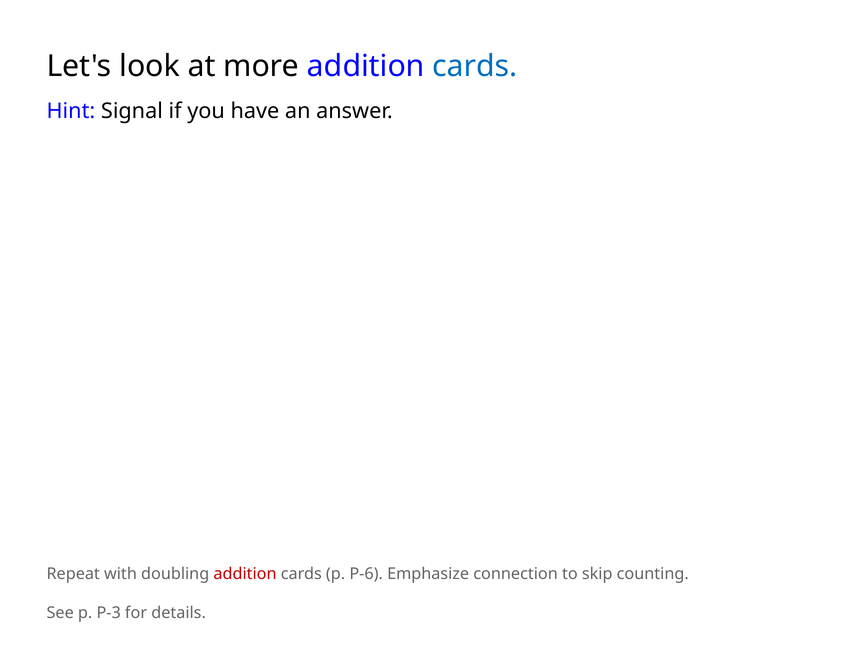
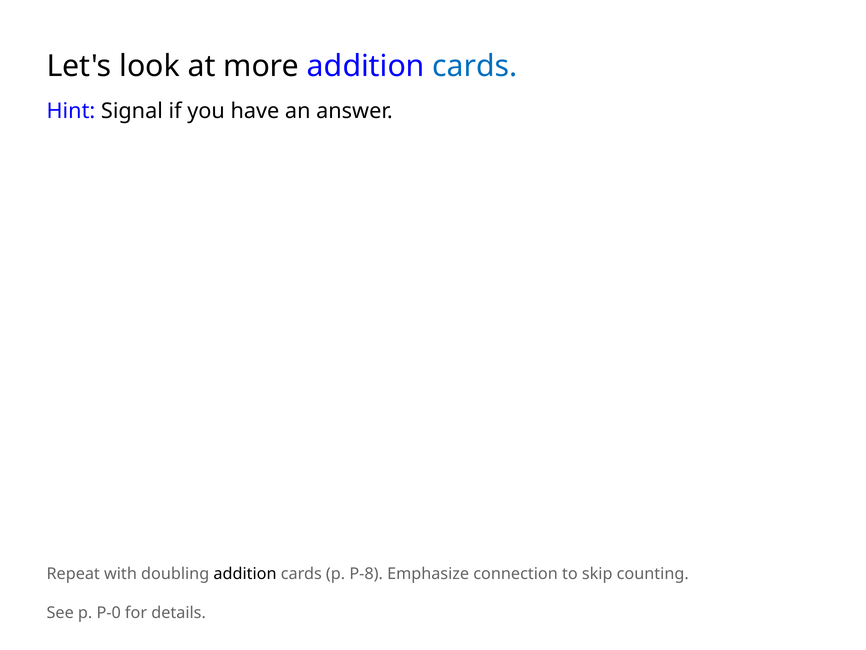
addition colour: red -> black (245, 573)
P-6: P-6 -> P-8 (366, 573)
P-3: P-3 -> P-0 (109, 612)
